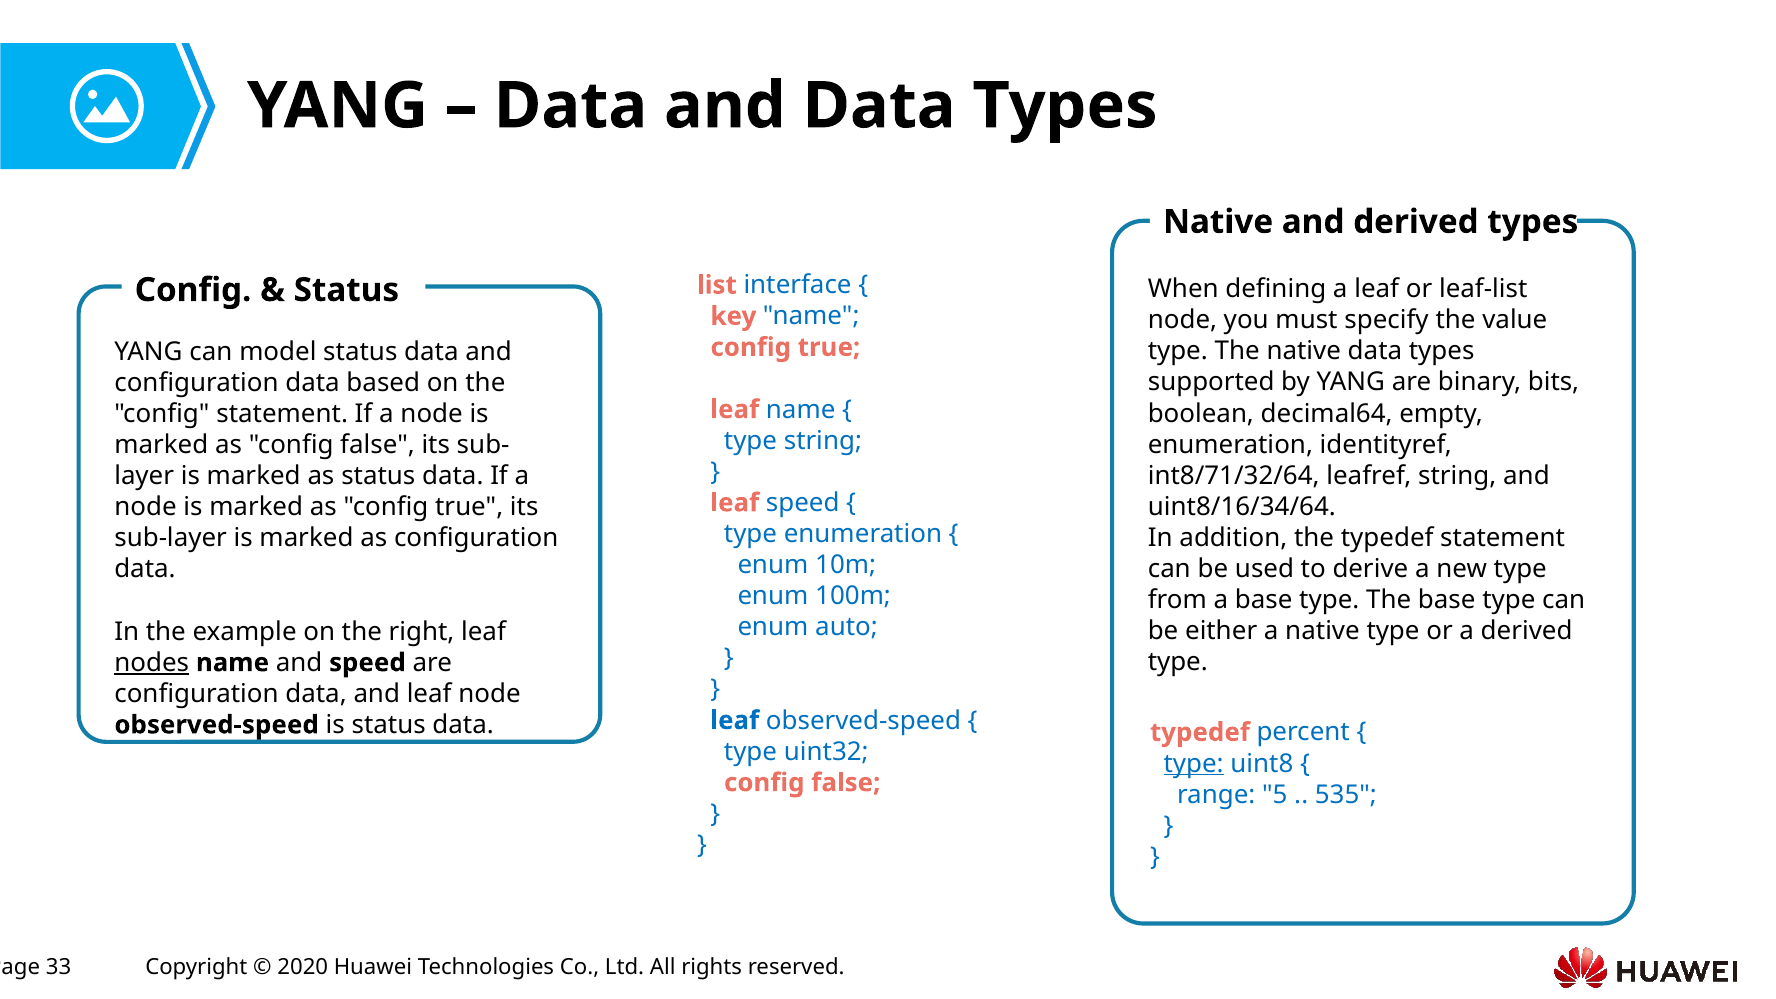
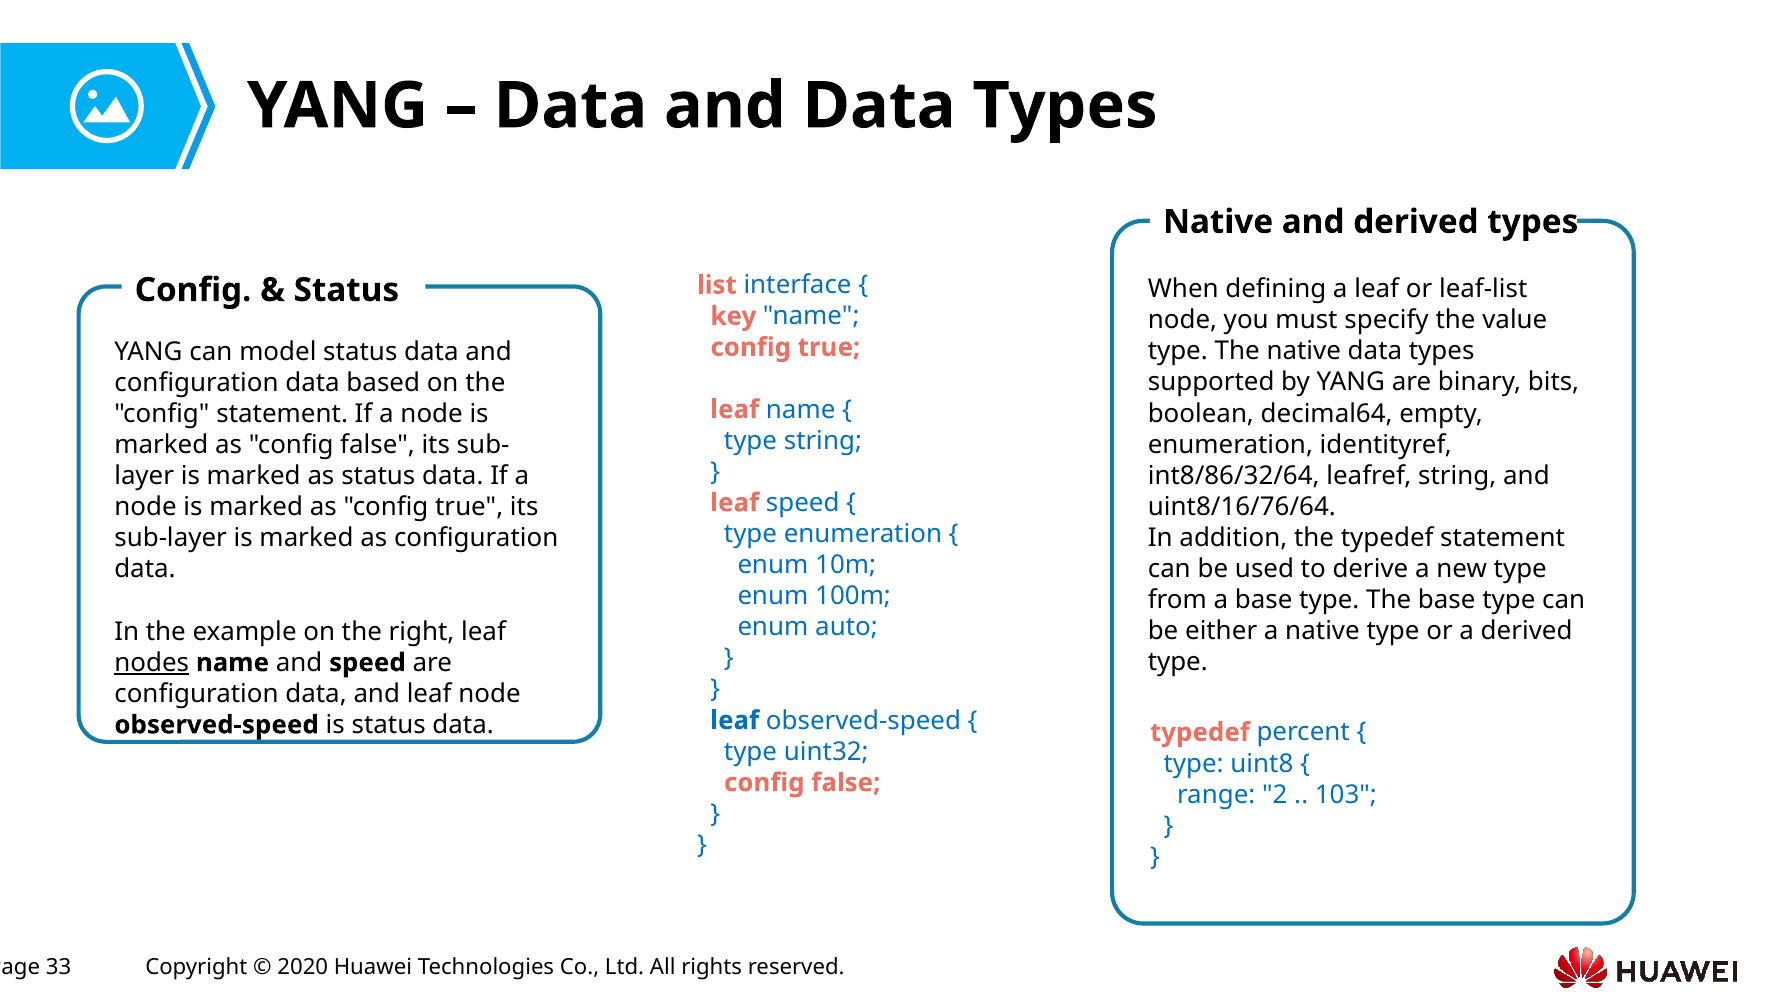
int8/71/32/64: int8/71/32/64 -> int8/86/32/64 (1234, 476)
uint8/16/34/64: uint8/16/34/64 -> uint8/16/76/64 (1242, 507)
type underline: present -> none (1194, 763)
5: 5 -> 2 (1275, 795)
535: 535 -> 103 (1346, 795)
